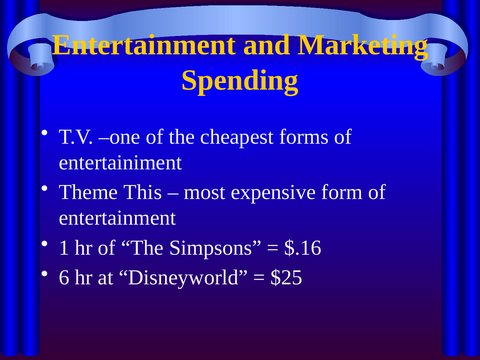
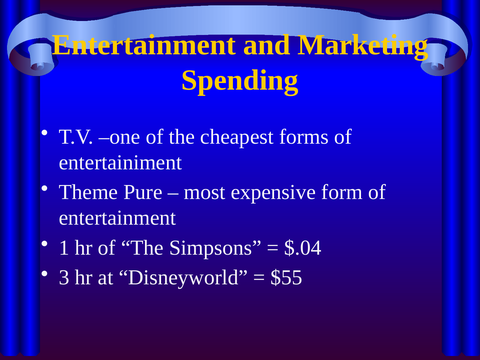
This: This -> Pure (143, 192)
$.16: $.16 -> $.04 (303, 248)
6: 6 -> 3 (64, 278)
$25: $25 -> $55 (287, 278)
